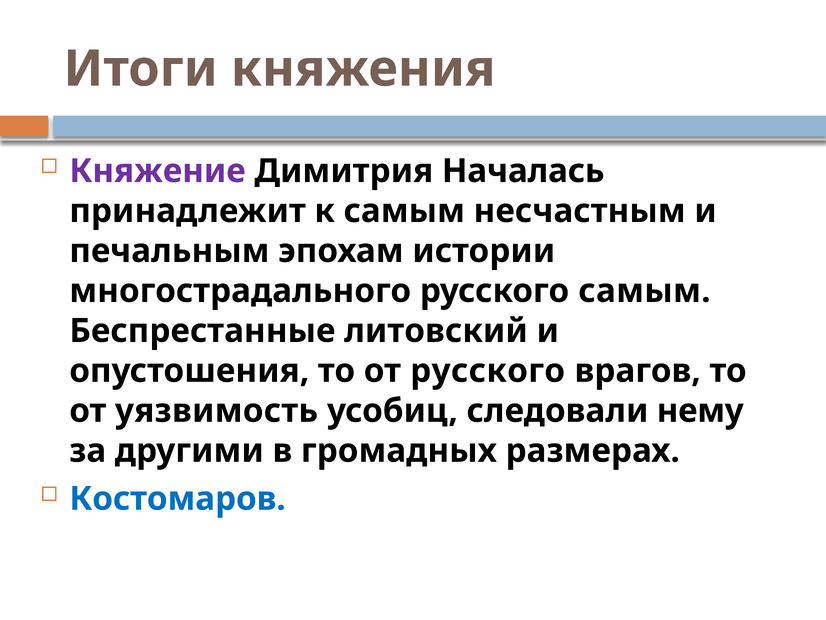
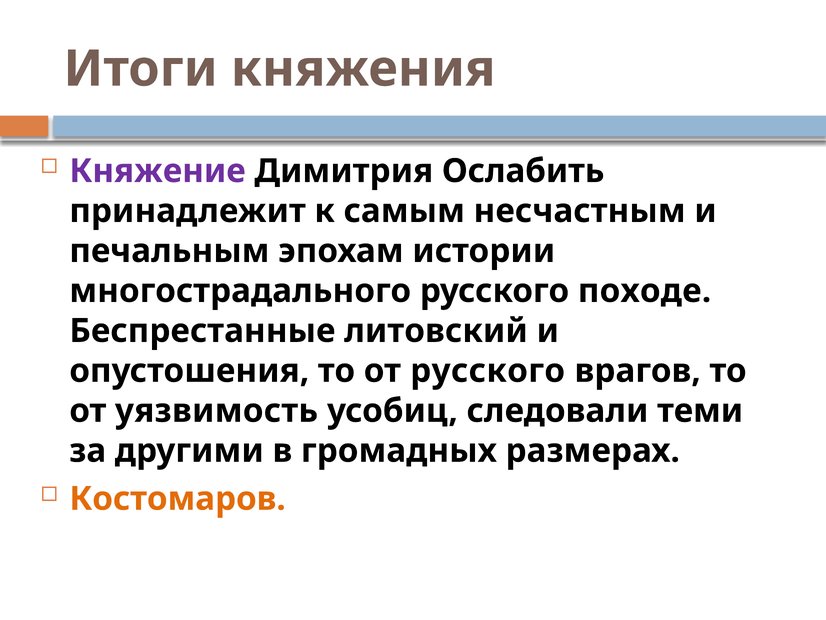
Началась: Началась -> Ослабить (523, 171)
русского самым: самым -> походе (645, 291)
нему: нему -> теми (700, 411)
Костомаров colour: blue -> orange (178, 498)
